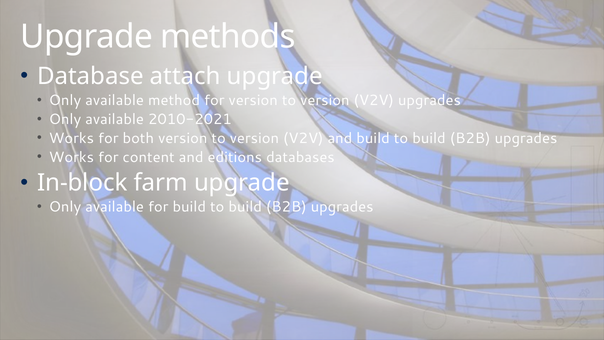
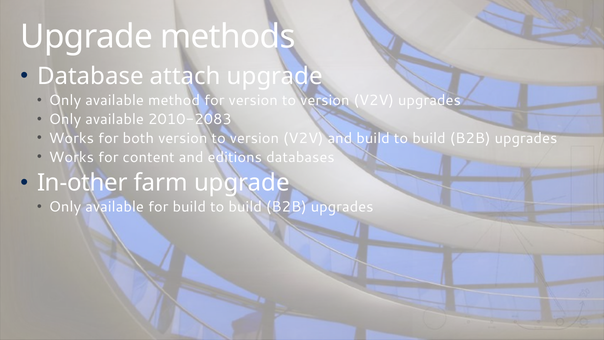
2010-2021: 2010-2021 -> 2010-2083 (190, 119)
In-block: In-block -> In-other (82, 183)
